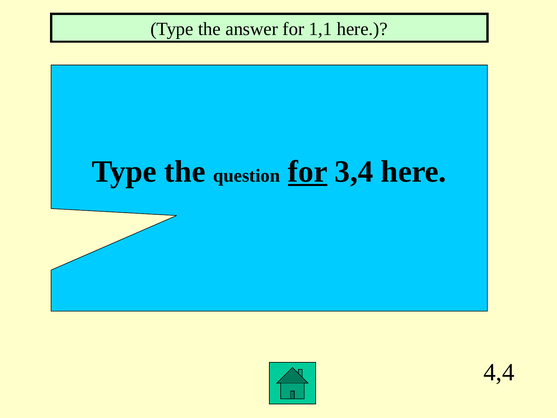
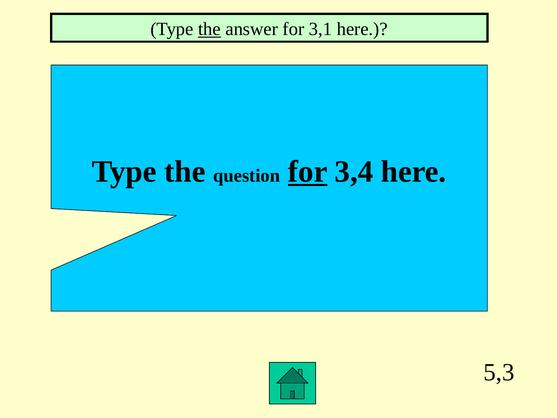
the underline: none -> present (210, 29)
1,1: 1,1 -> 3,1 (321, 29)
4,4: 4,4 -> 5,3 (499, 372)
